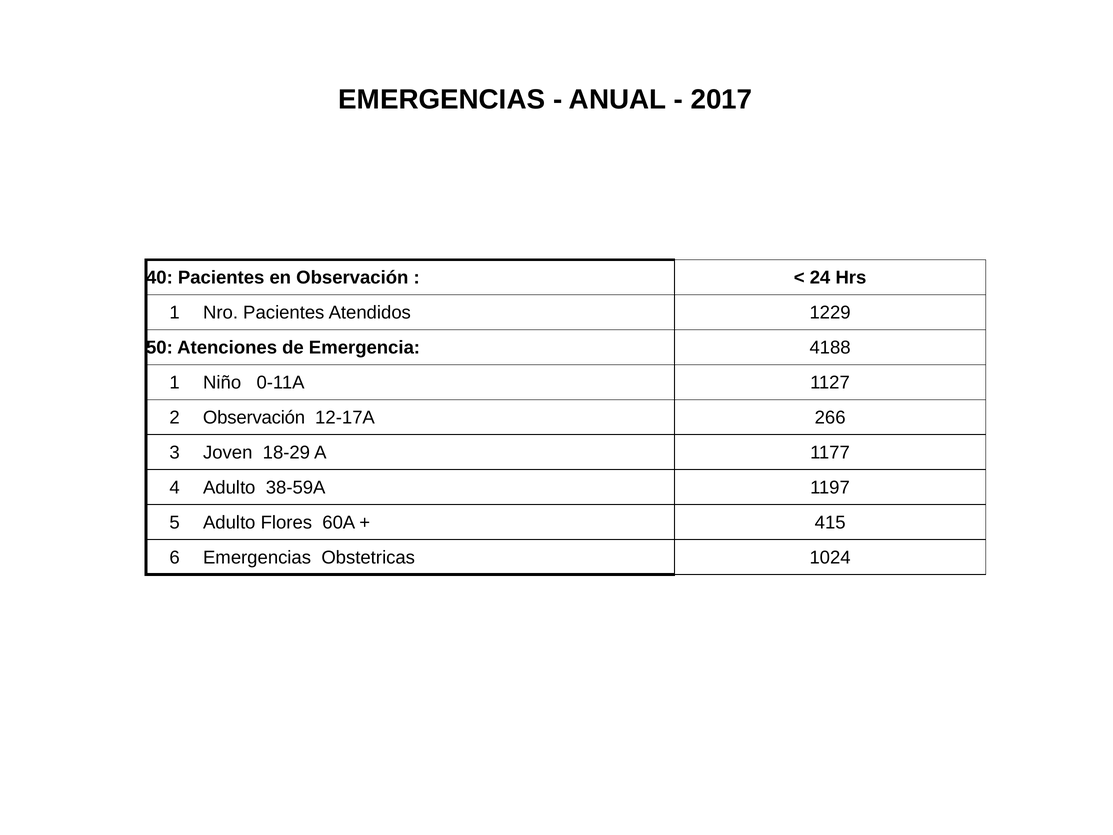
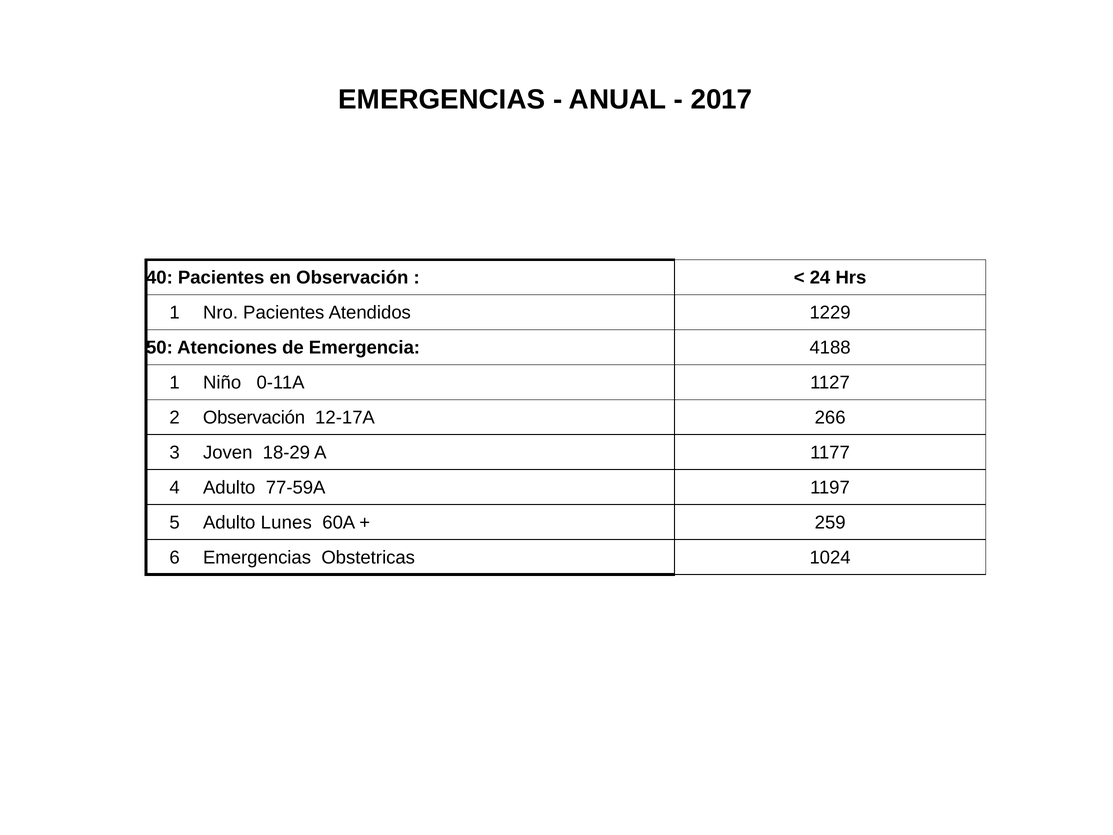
38-59A: 38-59A -> 77-59A (296, 487)
Flores: Flores -> Lunes (286, 522)
415: 415 -> 259 (830, 522)
